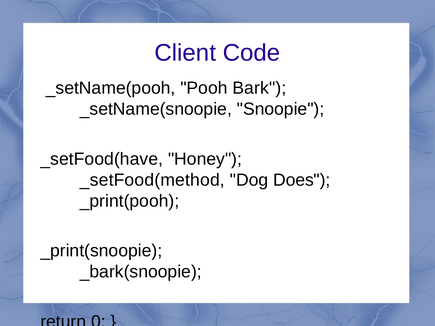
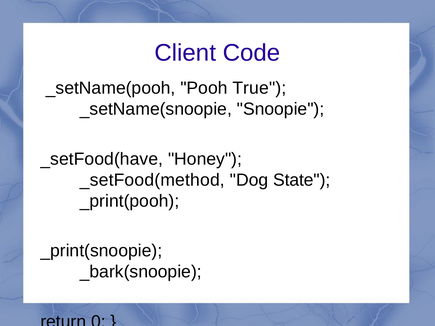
Bark: Bark -> True (259, 88)
Does: Does -> State (302, 180)
